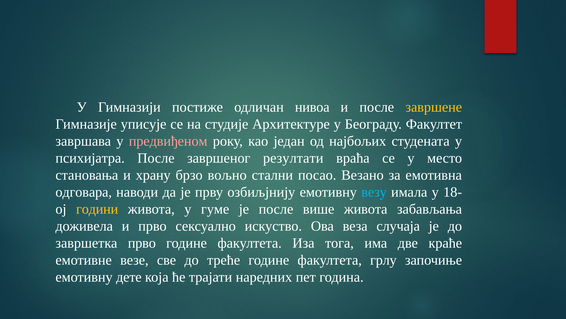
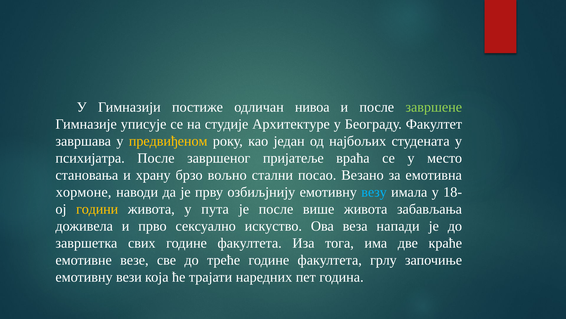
завршене colour: yellow -> light green (434, 107)
предвиђеном colour: pink -> yellow (168, 141)
резултати: резултати -> пријатеље (293, 158)
одговара: одговара -> хормоне (84, 192)
гуме: гуме -> пута (215, 209)
случаја: случаја -> напади (398, 226)
завршетка прво: прво -> свих (142, 243)
дете: дете -> вези (129, 277)
